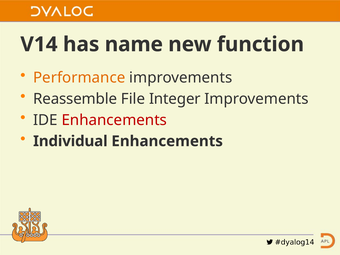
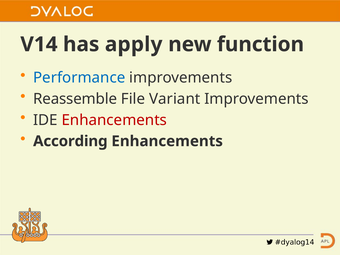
name: name -> apply (134, 44)
Performance colour: orange -> blue (79, 78)
Integer: Integer -> Variant (175, 99)
Individual: Individual -> According (70, 141)
